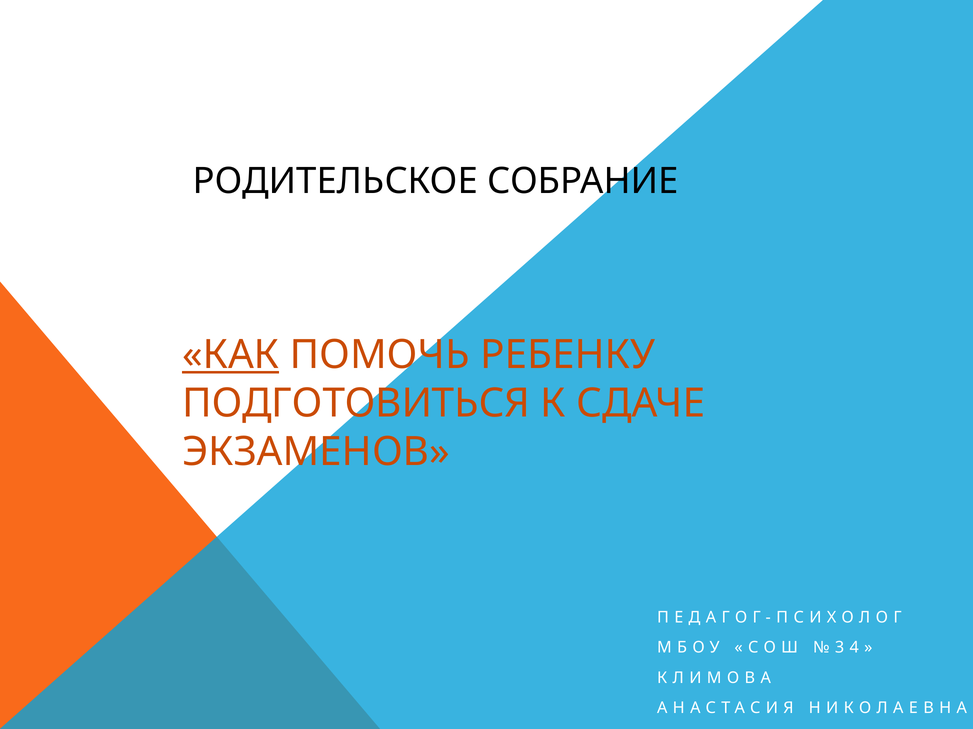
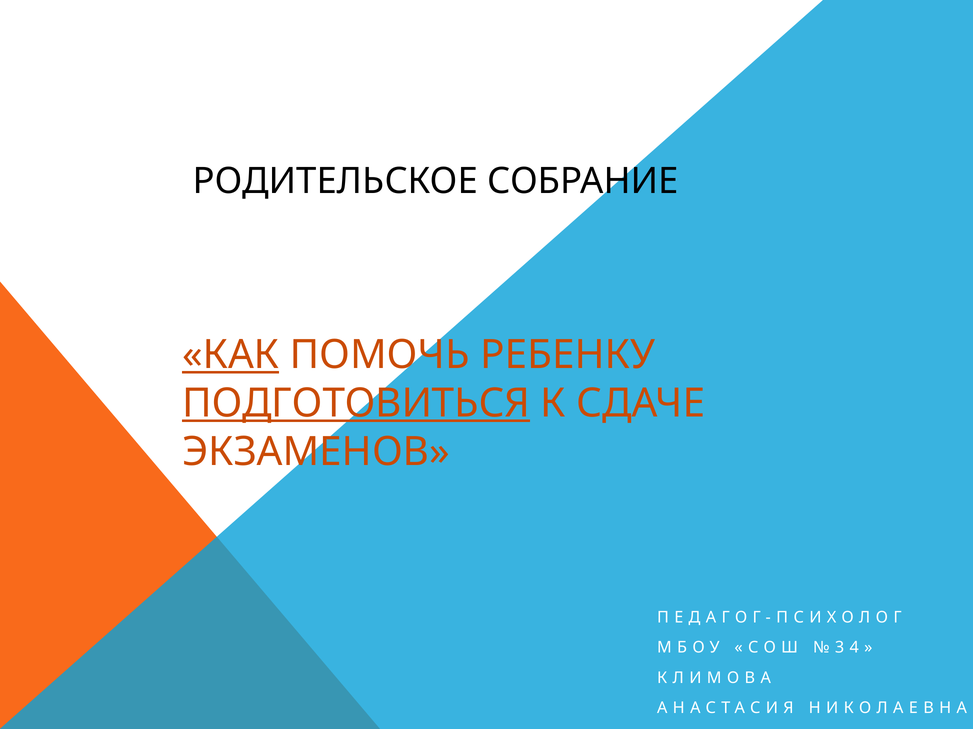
ПОДГОТОВИТЬСЯ underline: none -> present (356, 404)
